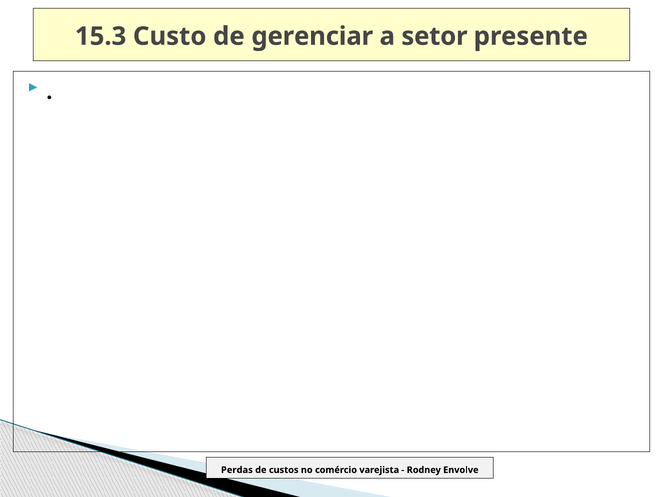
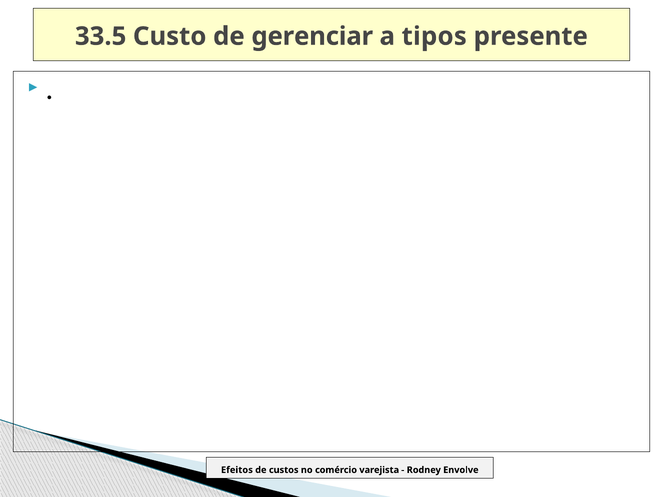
15.3: 15.3 -> 33.5 (101, 36)
setor: setor -> tipos (434, 36)
Perdas: Perdas -> Efeitos (237, 470)
